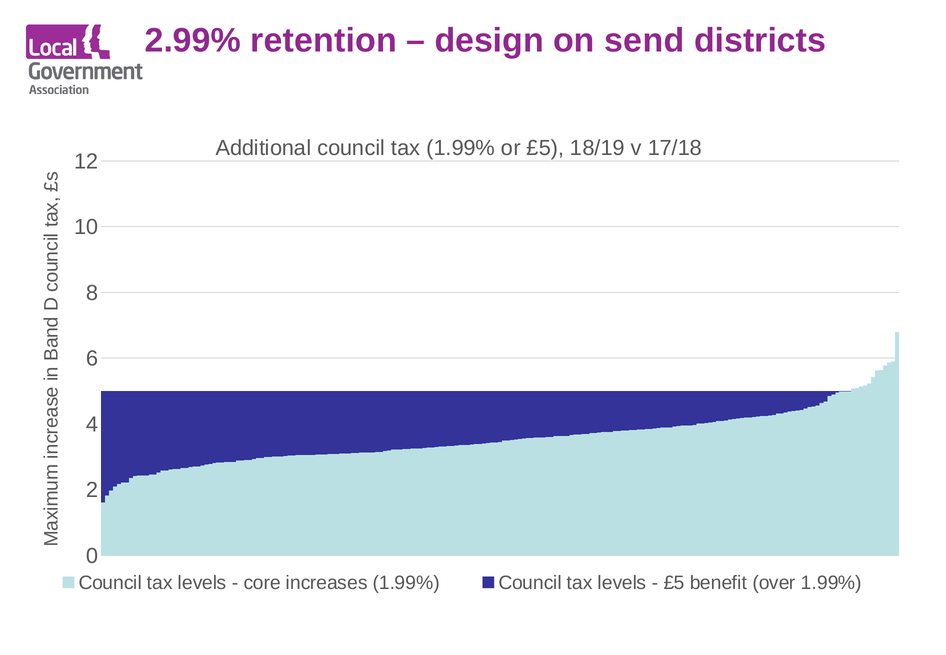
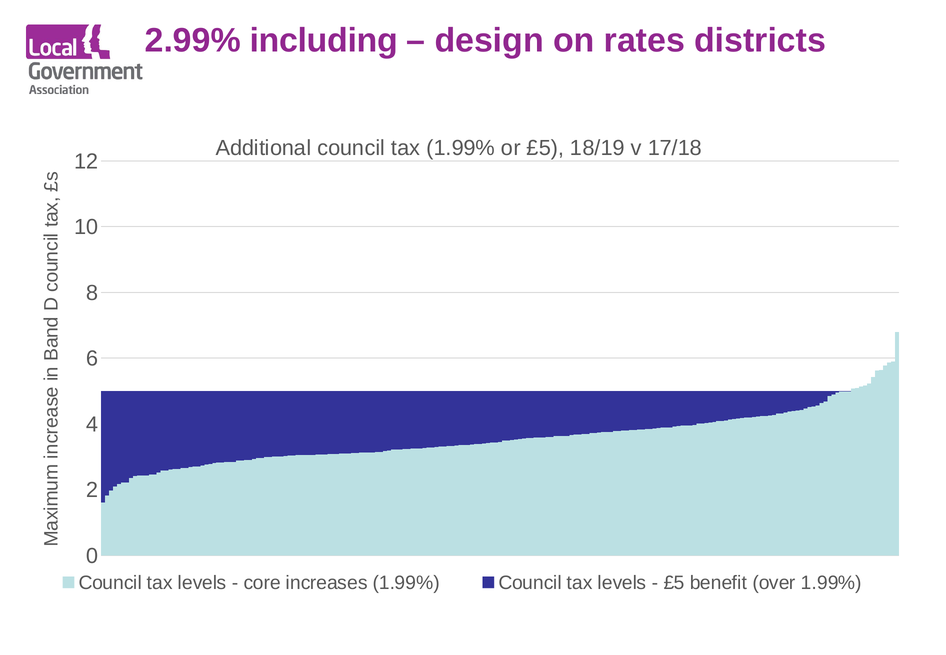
retention: retention -> including (324, 41)
send: send -> rates (644, 41)
